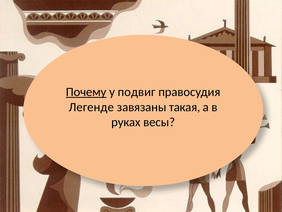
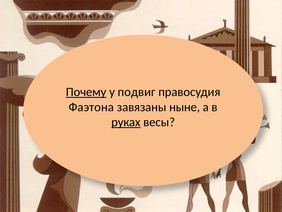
Легенде: Легенде -> Фаэтона (91, 107)
такая: такая -> ныне (185, 107)
руках underline: none -> present (126, 122)
